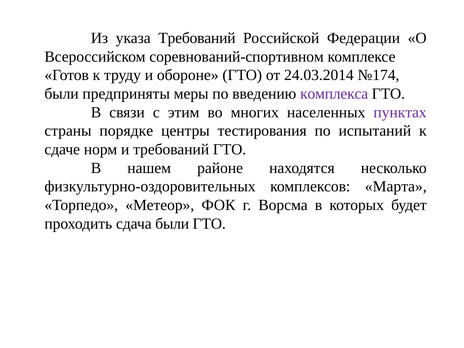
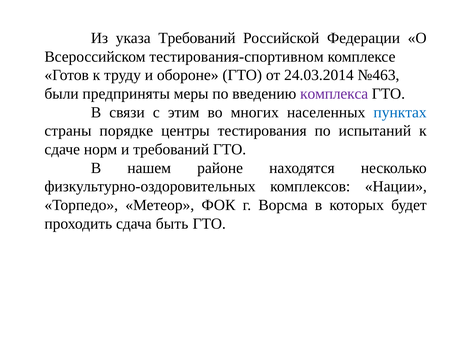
соревнований-спортивном: соревнований-спортивном -> тестирования-спортивном (237, 57)
№174: №174 -> №463 (379, 75)
пунктах colour: purple -> blue (400, 112)
Марта: Марта -> Нации (396, 186)
сдача были: были -> быть (172, 224)
